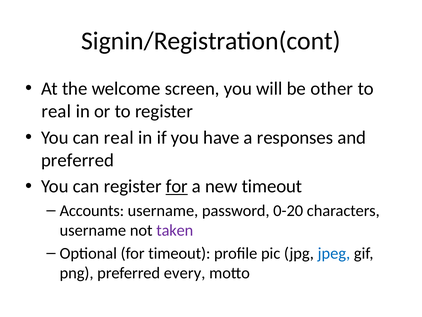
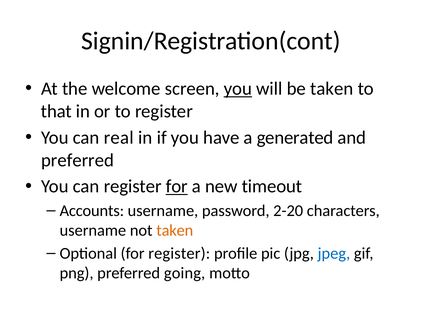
you underline: none -> present (238, 89)
be other: other -> taken (332, 89)
real: real -> that (56, 111)
responses: responses -> generated (295, 137)
0-20: 0-20 -> 2-20 (288, 210)
taken colour: purple -> orange (175, 230)
for timeout: timeout -> register (179, 253)
every: every -> going (185, 273)
